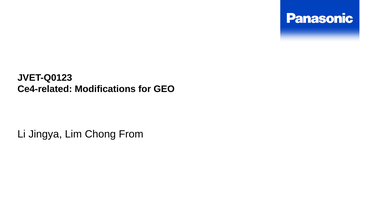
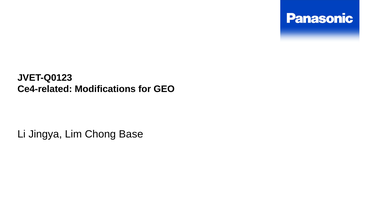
From: From -> Base (131, 134)
